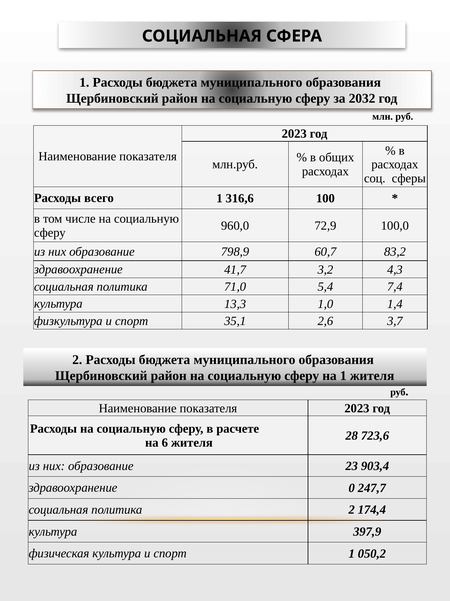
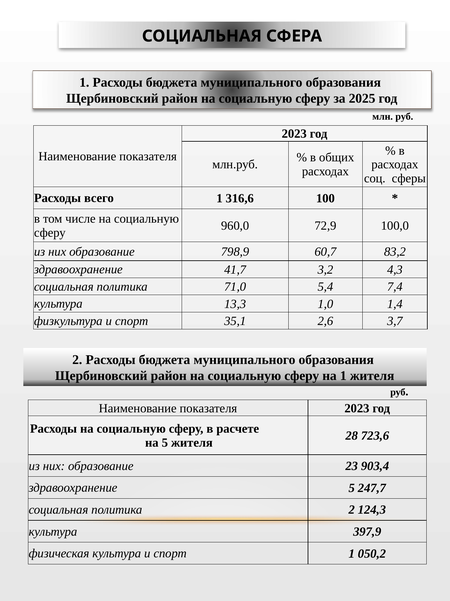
2032: 2032 -> 2025 (362, 98)
на 6: 6 -> 5 (165, 442)
здравоохранение 0: 0 -> 5 (352, 487)
174,4: 174,4 -> 124,3 (372, 509)
